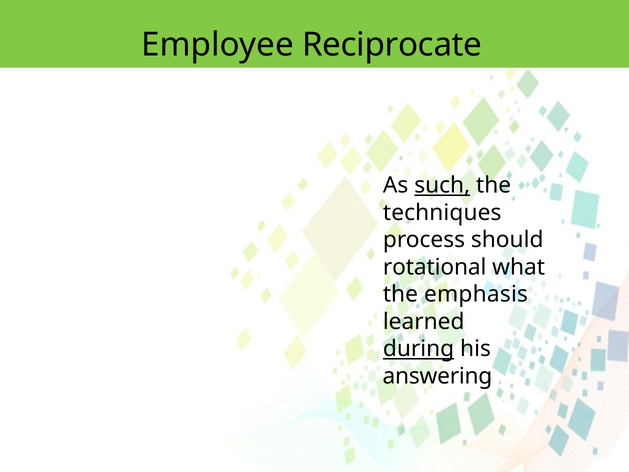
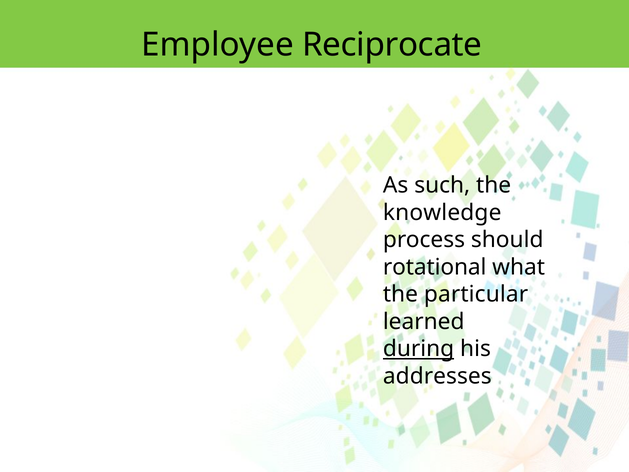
such underline: present -> none (442, 185)
techniques: techniques -> knowledge (442, 213)
emphasis: emphasis -> particular (476, 294)
answering: answering -> addresses (437, 376)
